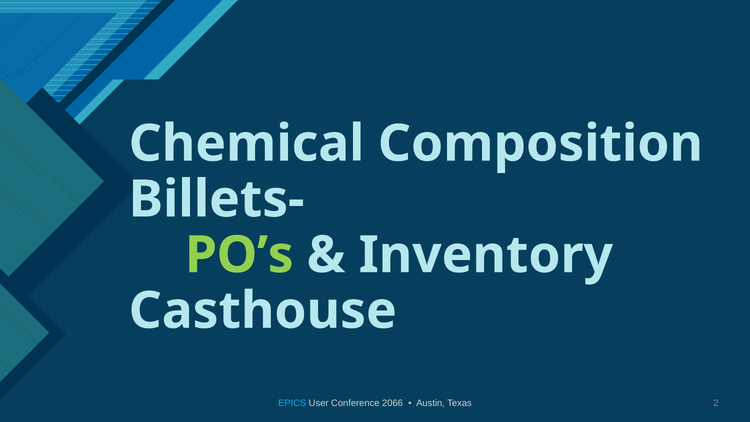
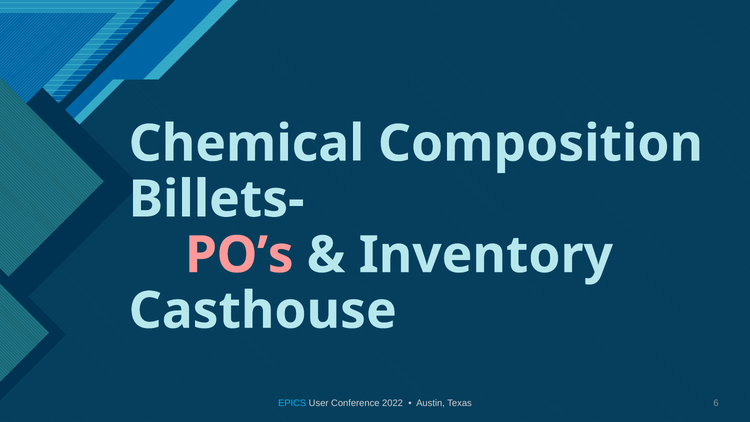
PO’s colour: light green -> pink (239, 255)
2066: 2066 -> 2022 (393, 403)
2: 2 -> 6 (716, 403)
